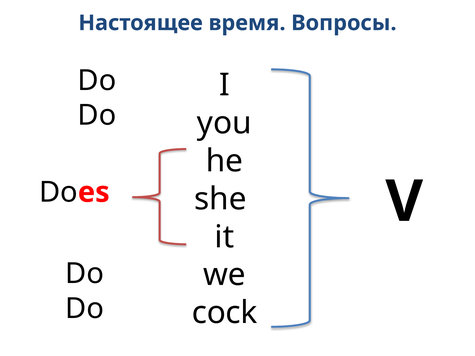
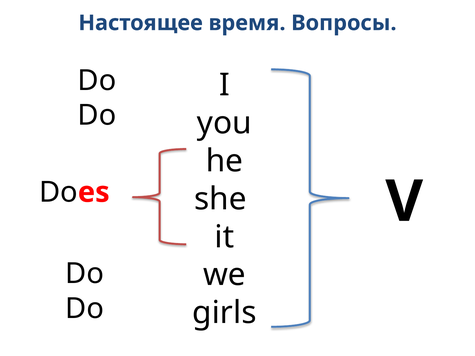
cock: cock -> girls (224, 313)
